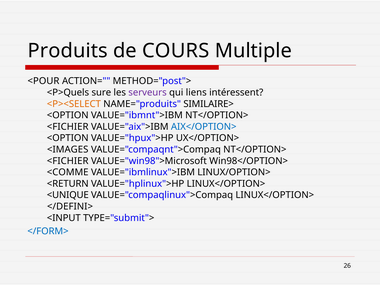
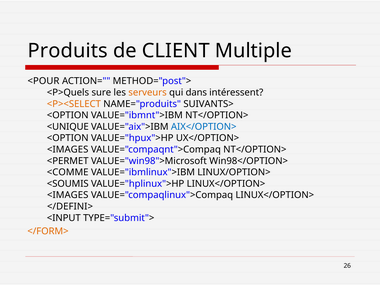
COURS: COURS -> CLIENT (176, 51)
serveurs colour: purple -> orange (148, 92)
liens: liens -> dans (196, 92)
SIMILAIRE>: SIMILAIRE> -> SUIVANTS> (209, 104)
<FICHIER: <FICHIER -> <UNIQUE (68, 127)
<FICHIER: <FICHIER -> <PERMET (68, 161)
<RETURN: <RETURN -> <SOUMIS (68, 184)
<UNIQUE: <UNIQUE -> <IMAGES (68, 195)
</FORM> colour: blue -> orange (48, 231)
